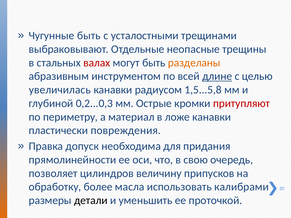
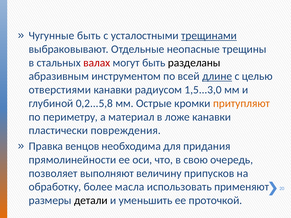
трещинами underline: none -> present (209, 36)
разделаны colour: orange -> black (194, 63)
увеличилась: увеличилась -> отверстиями (60, 90)
1,5...5,8: 1,5...5,8 -> 1,5...3,0 (203, 90)
0,2...0,3: 0,2...0,3 -> 0,2...5,8 (94, 103)
притупляют colour: red -> orange (241, 103)
допуск: допуск -> венцов (82, 146)
цилиндров: цилиндров -> выполняют (107, 173)
калибрами: калибрами -> применяют (242, 187)
